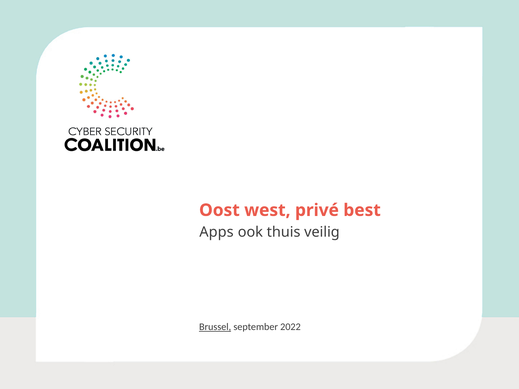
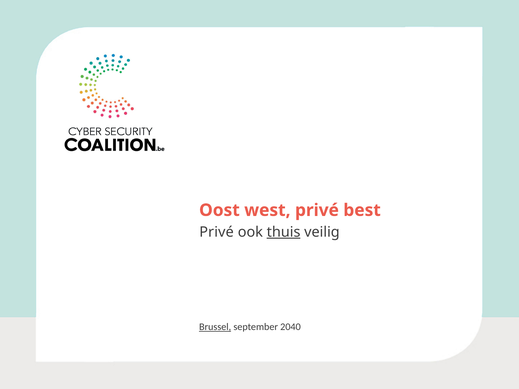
Apps: Apps -> Privé (217, 232)
thuis underline: none -> present (284, 232)
2022: 2022 -> 2040 (290, 327)
